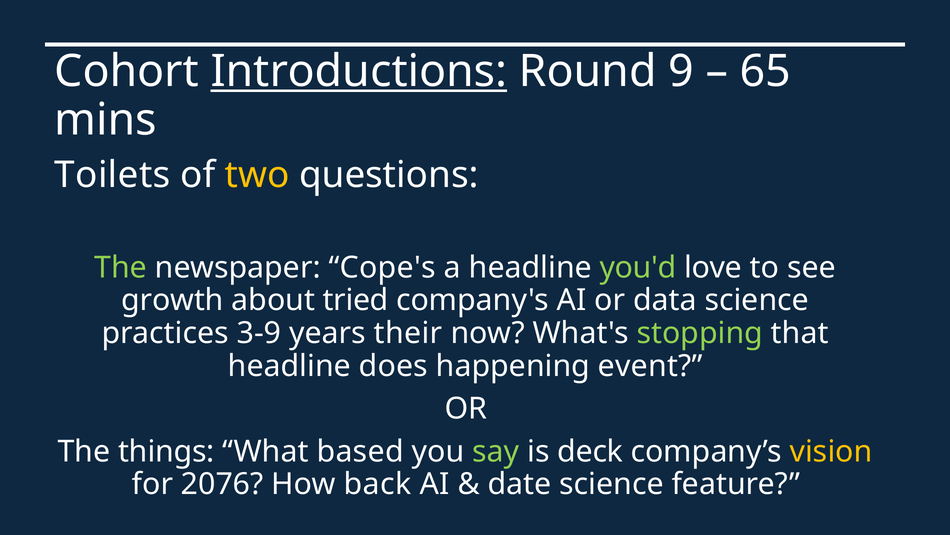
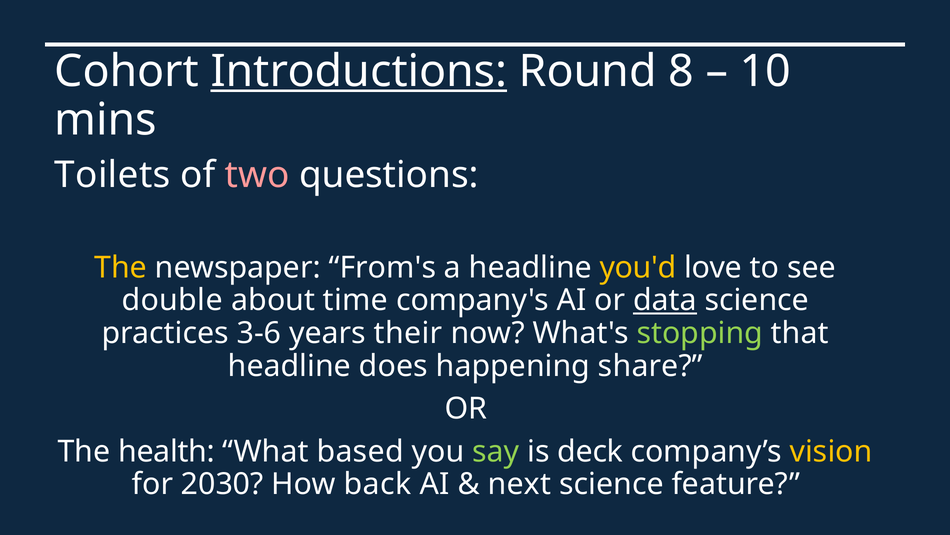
9: 9 -> 8 (681, 71)
65: 65 -> 10 (765, 71)
two colour: yellow -> pink (257, 175)
The colour: light green -> yellow (121, 267)
Cope's: Cope's -> From's (382, 267)
you'd colour: light green -> yellow (638, 267)
growth: growth -> double (172, 300)
tried: tried -> time (355, 300)
data underline: none -> present (665, 300)
3-9: 3-9 -> 3-6 (259, 333)
event: event -> share (650, 366)
things: things -> health (166, 451)
2076: 2076 -> 2030 (222, 484)
date: date -> next (519, 484)
